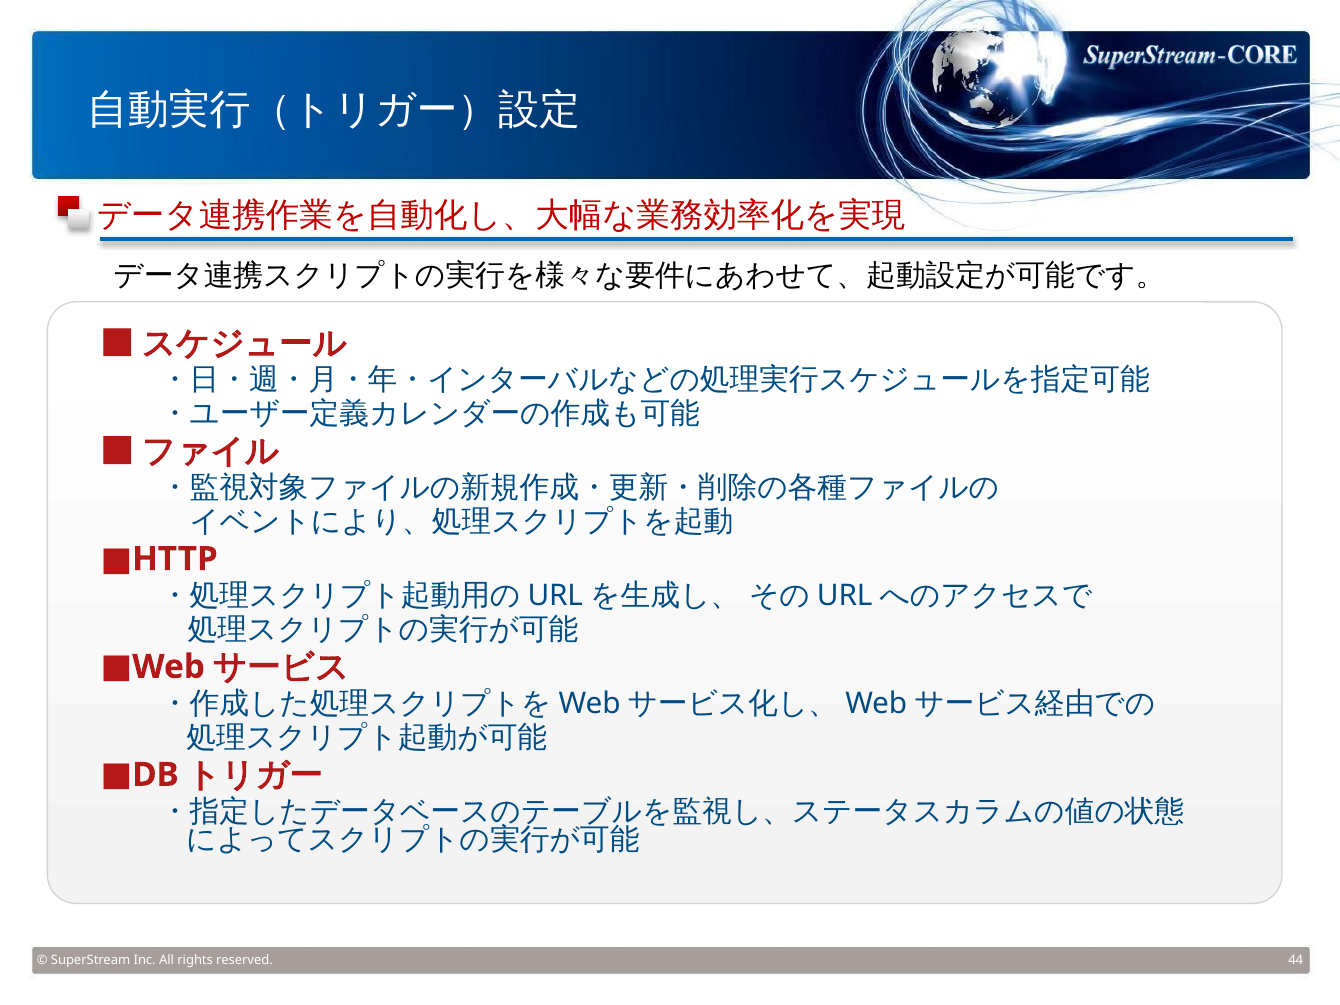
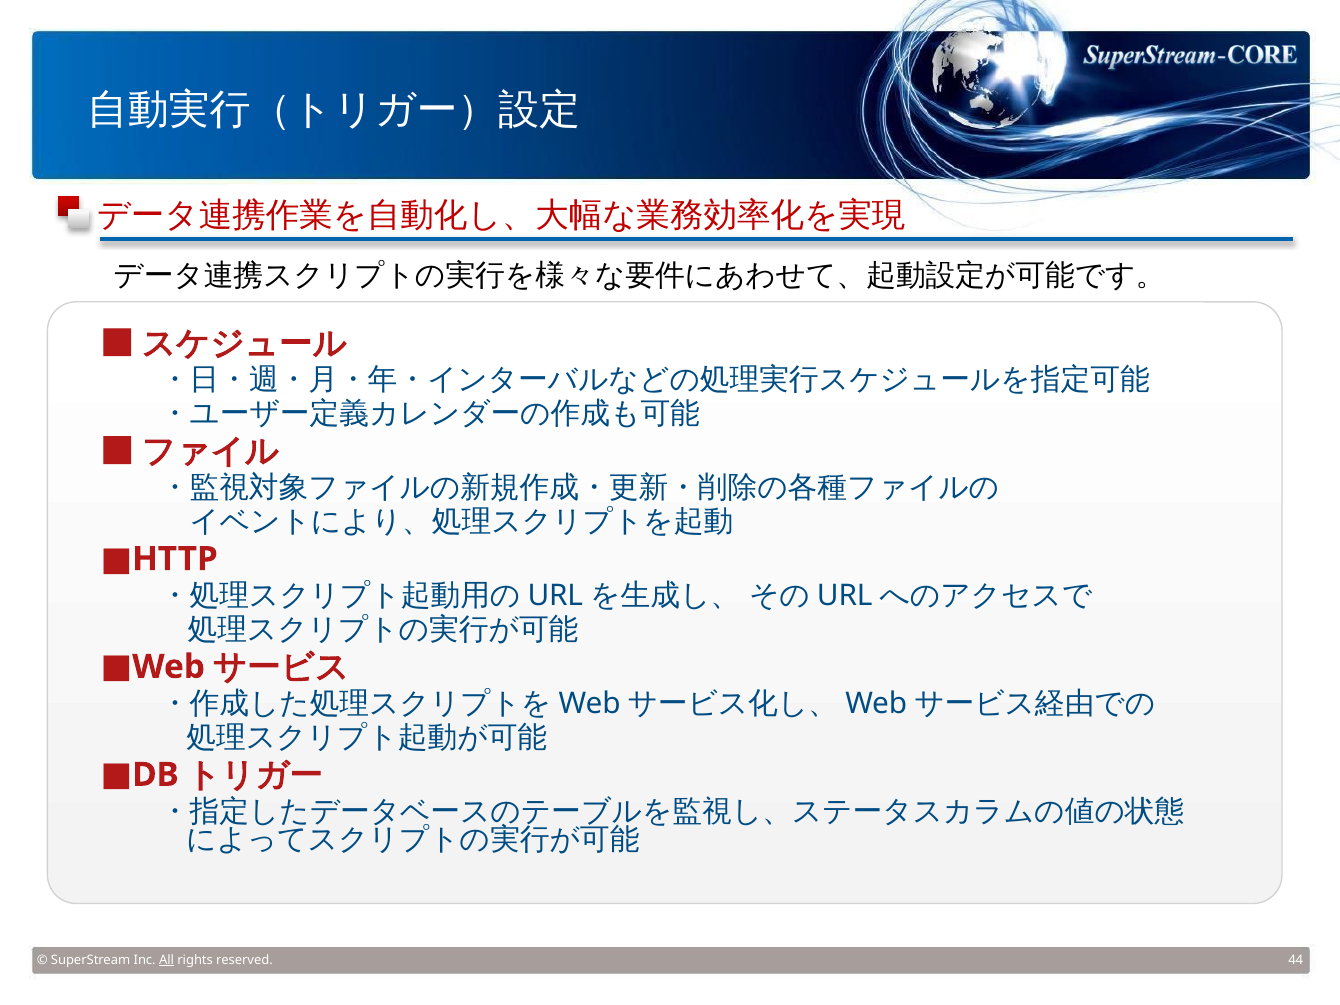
All underline: none -> present (167, 960)
